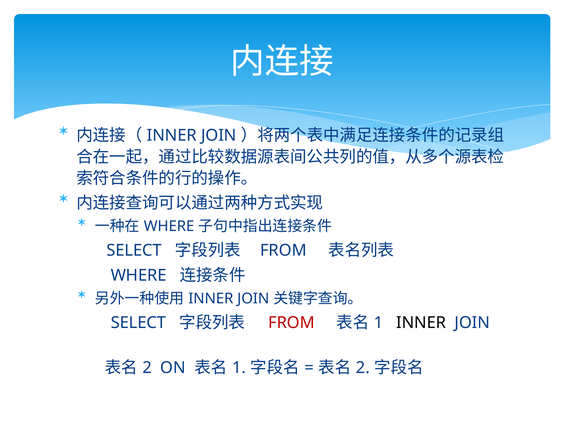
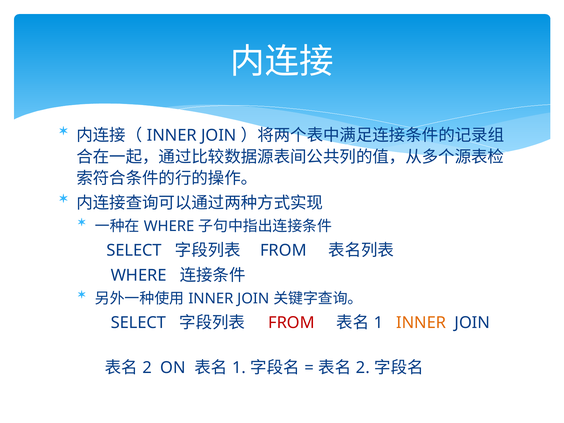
INNER colour: black -> orange (421, 323)
